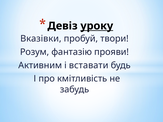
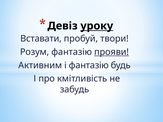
Вказівки: Вказівки -> Вставати (41, 39)
прояви underline: none -> present (112, 52)
і вставати: вставати -> фантазію (89, 65)
